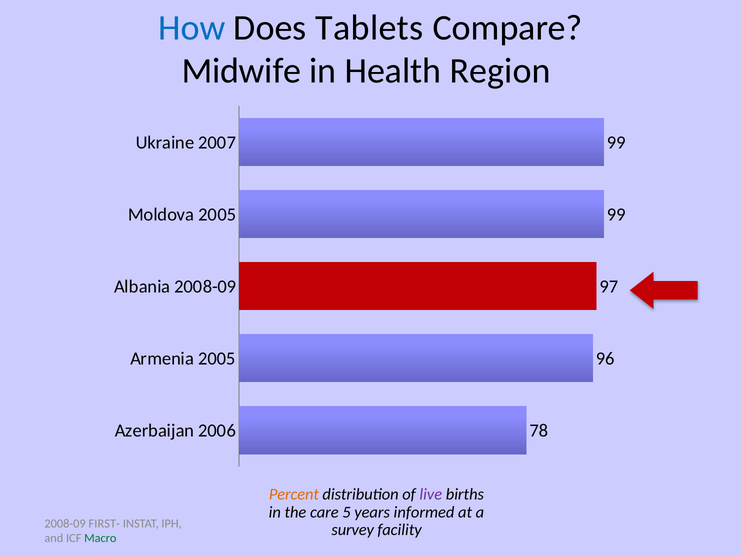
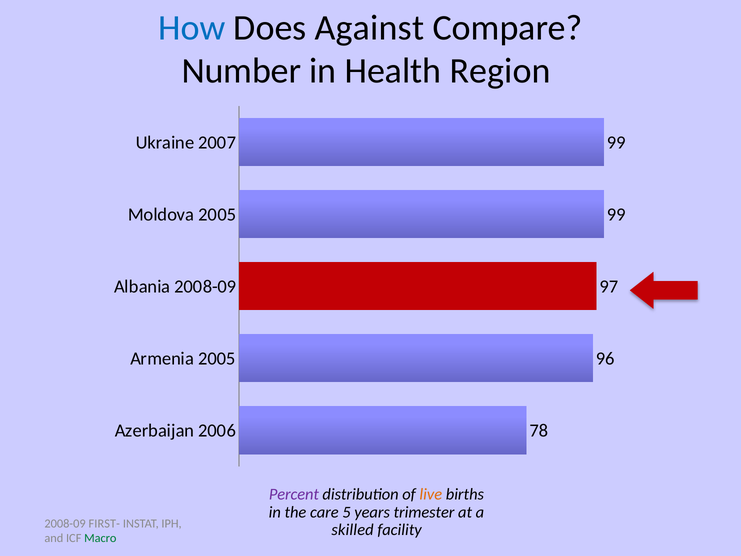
Tablets: Tablets -> Against (369, 28)
Midwife: Midwife -> Number (241, 71)
Percent colour: orange -> purple (294, 494)
live colour: purple -> orange (431, 494)
informed: informed -> trimester (424, 512)
survey: survey -> skilled (353, 530)
